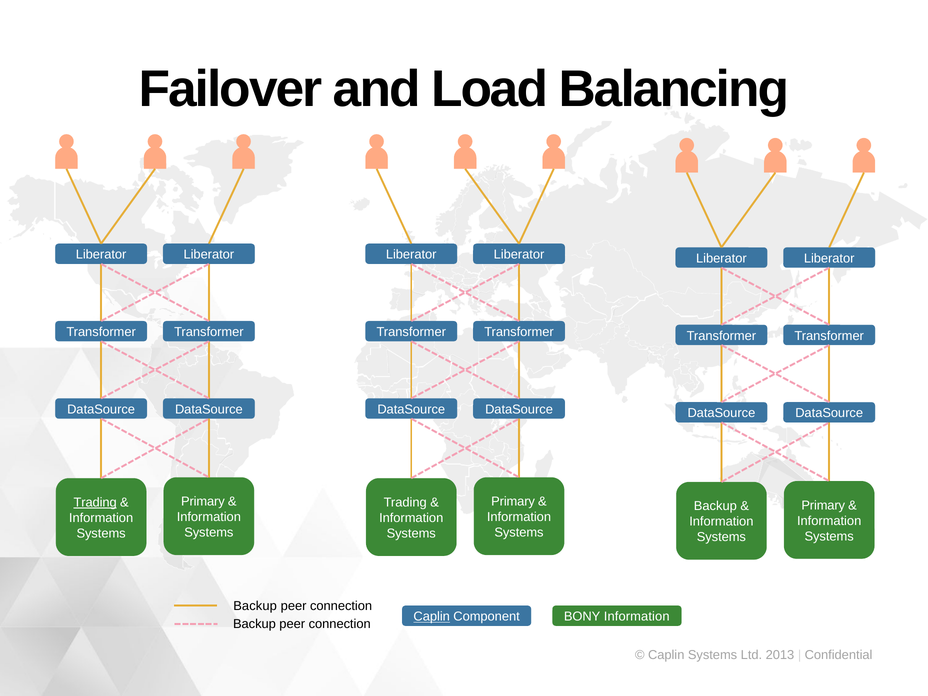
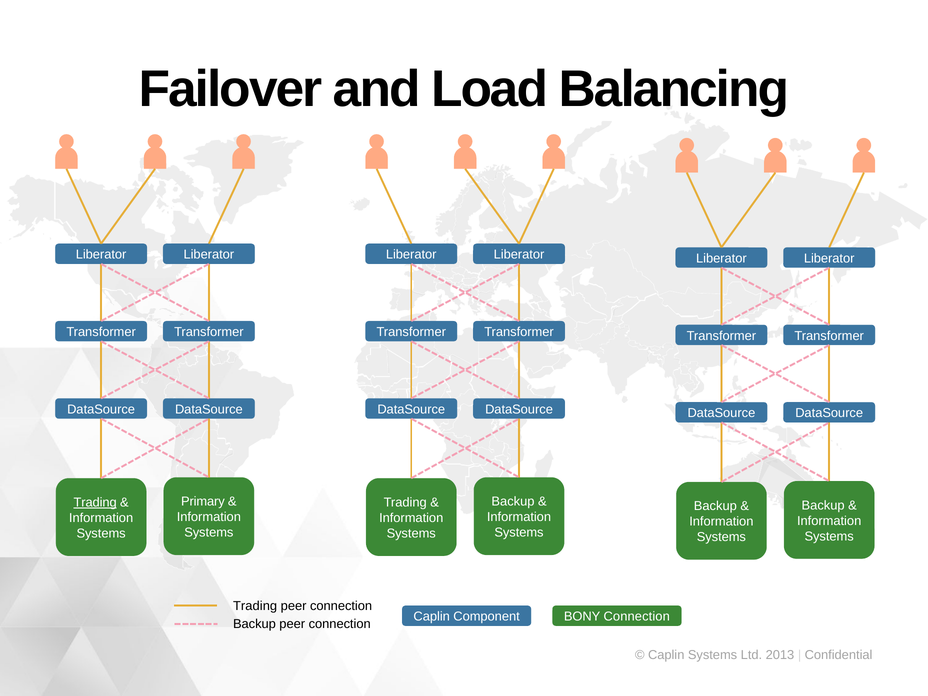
Primary: Primary -> Backup (513, 502)
Primary: Primary -> Backup (823, 505)
Backup: Backup -> Trading (255, 606)
Caplin underline: present -> none (432, 617)
BONY Information: Information -> Connection (637, 617)
